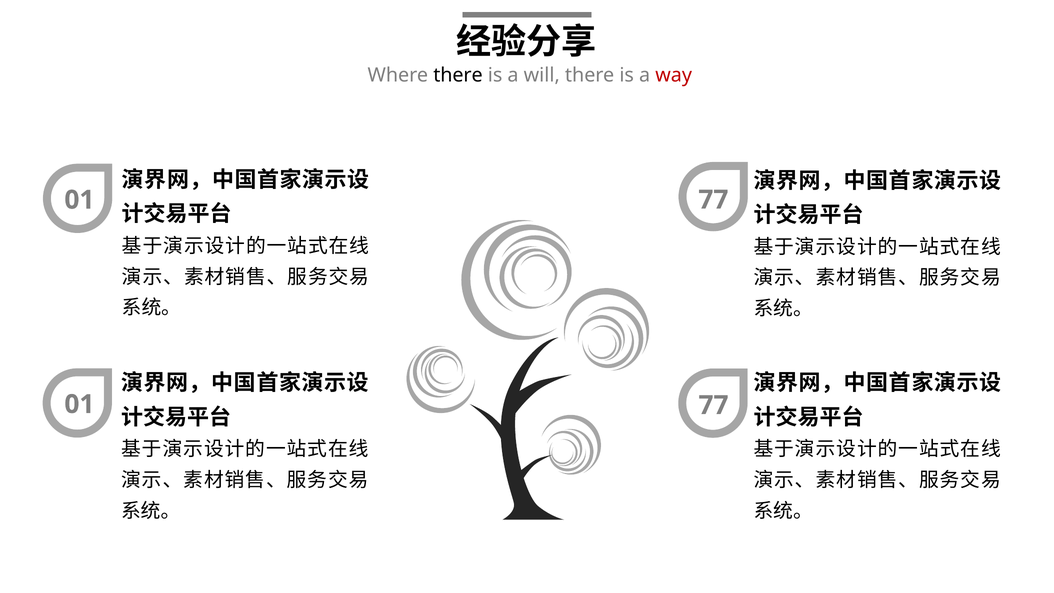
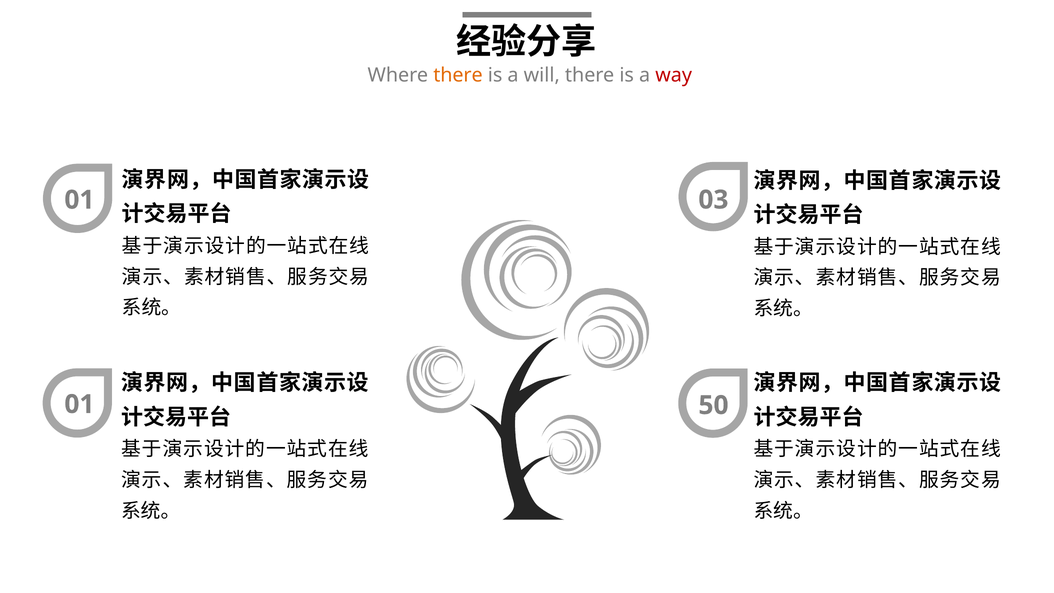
there colour: black -> orange (458, 75)
77: 77 -> 03 (713, 200)
77: 77 -> 50 (713, 405)
